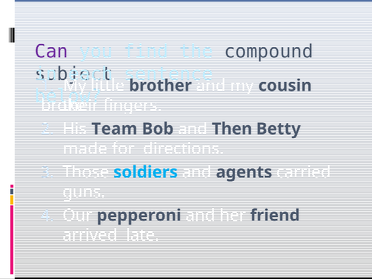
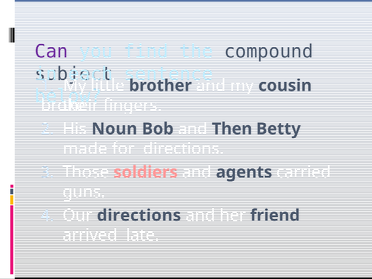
Team: Team -> Noun (114, 129)
soldiers colour: light blue -> pink (146, 172)
Our pepperoni: pepperoni -> directions (139, 215)
